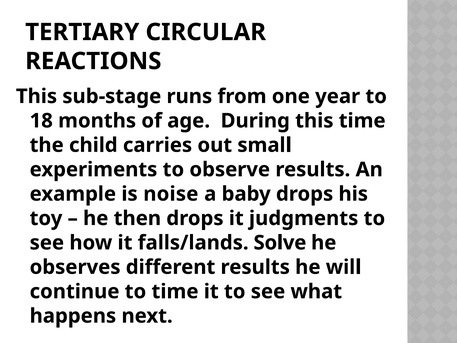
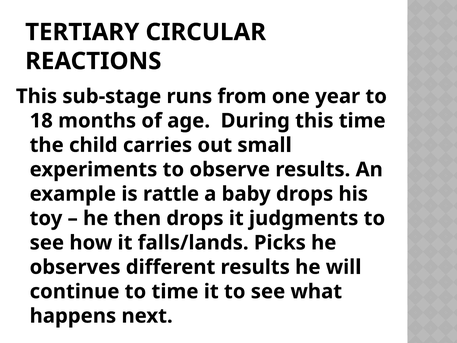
noise: noise -> rattle (171, 194)
Solve: Solve -> Picks (280, 243)
